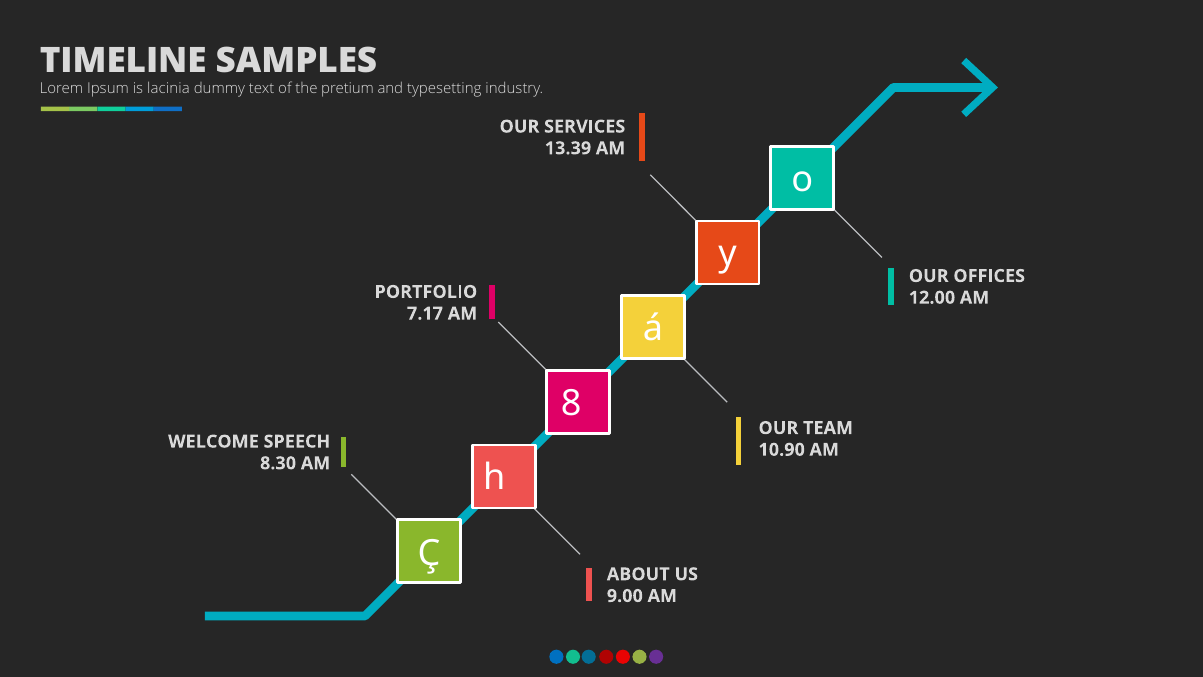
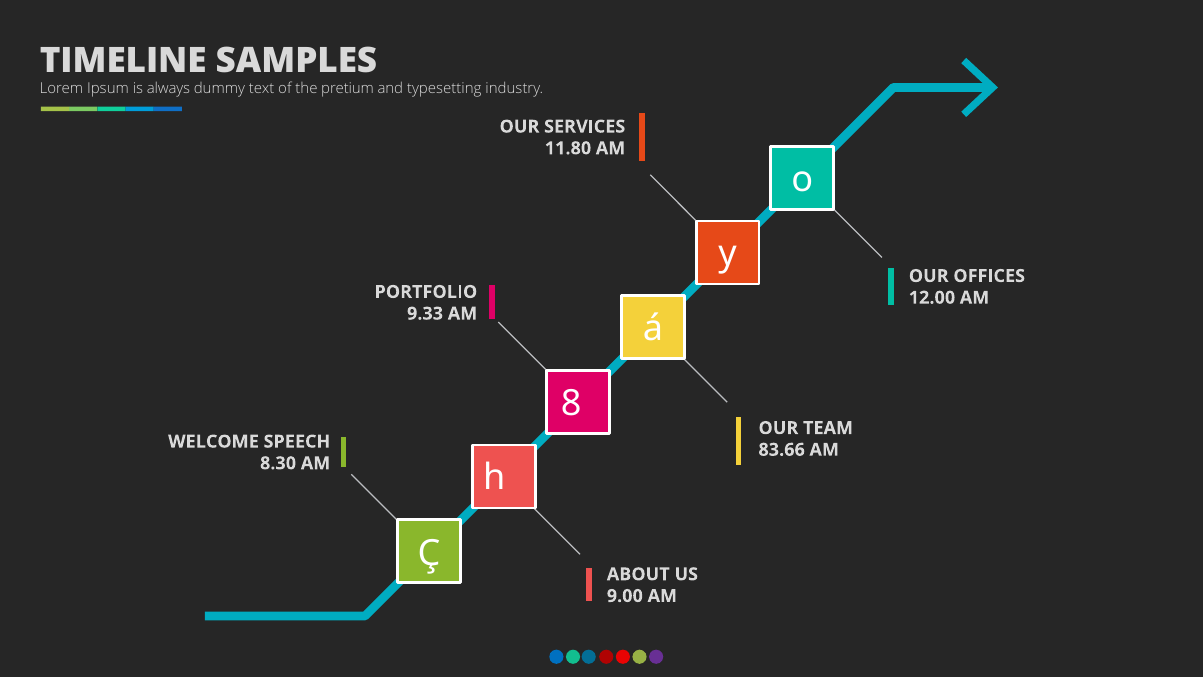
lacinia: lacinia -> always (169, 88)
13.39: 13.39 -> 11.80 (568, 148)
7.17: 7.17 -> 9.33 (425, 313)
10.90: 10.90 -> 83.66 (782, 450)
